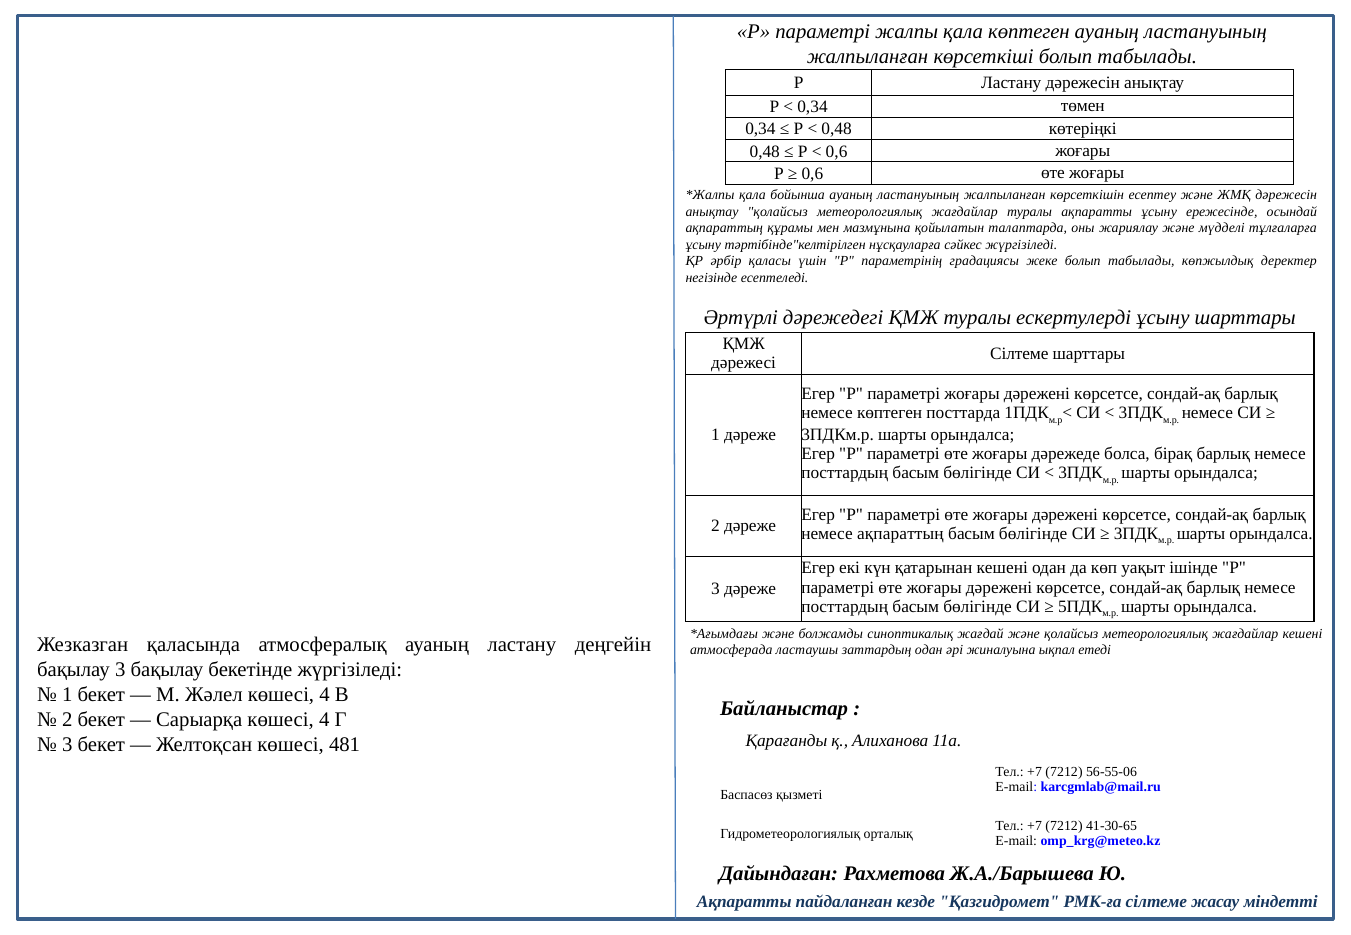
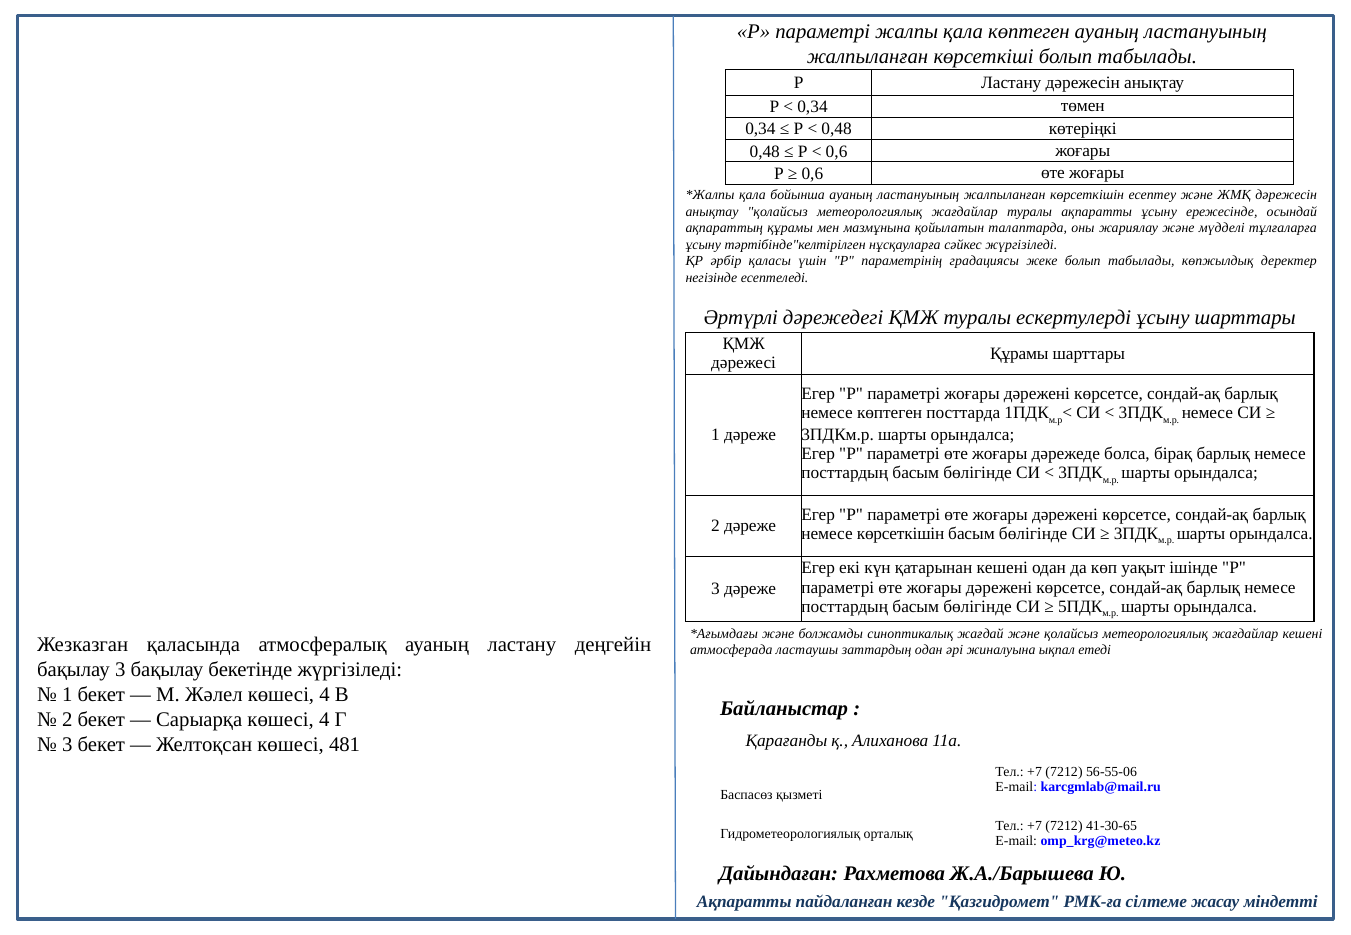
Сілтеме: Сілтеме -> Құрамы (1019, 354)
немесе ақпараттың: ақпараттың -> көрсеткішін (901, 534)
